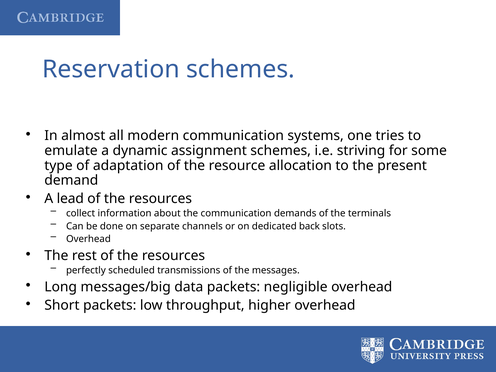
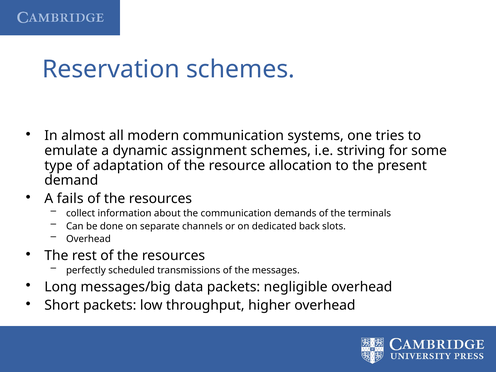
lead: lead -> fails (70, 199)
